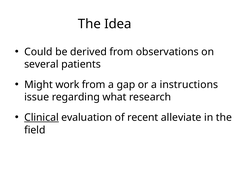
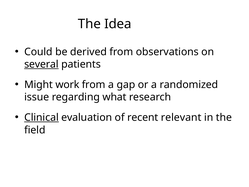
several underline: none -> present (41, 64)
instructions: instructions -> randomized (189, 85)
alleviate: alleviate -> relevant (181, 117)
